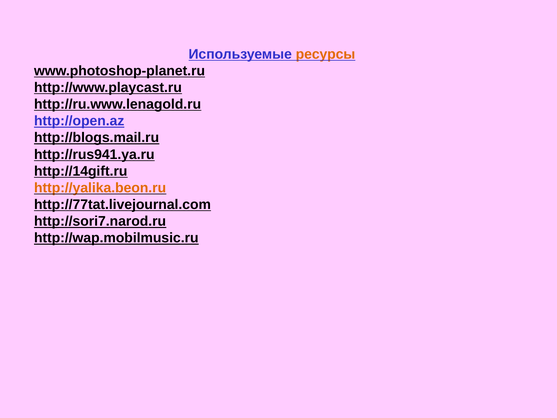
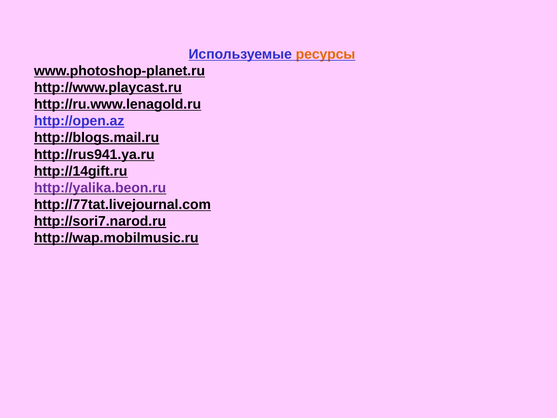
http://yalika.beon.ru colour: orange -> purple (100, 188)
